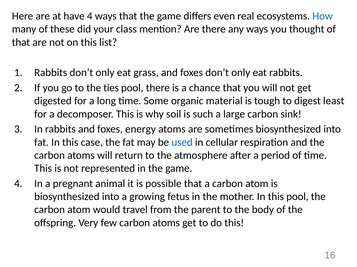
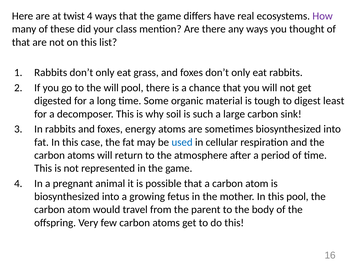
have: have -> twist (74, 16)
even: even -> have (224, 16)
How colour: blue -> purple (323, 16)
the ties: ties -> will (111, 88)
